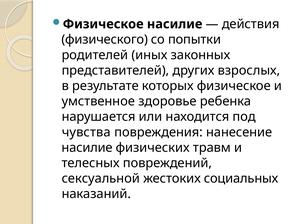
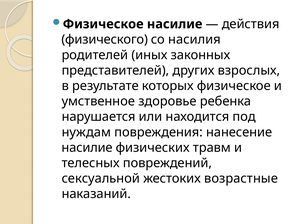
попытки: попытки -> насилия (194, 39)
чувства: чувства -> нуждам (86, 132)
социальных: социальных -> возрастные (241, 178)
